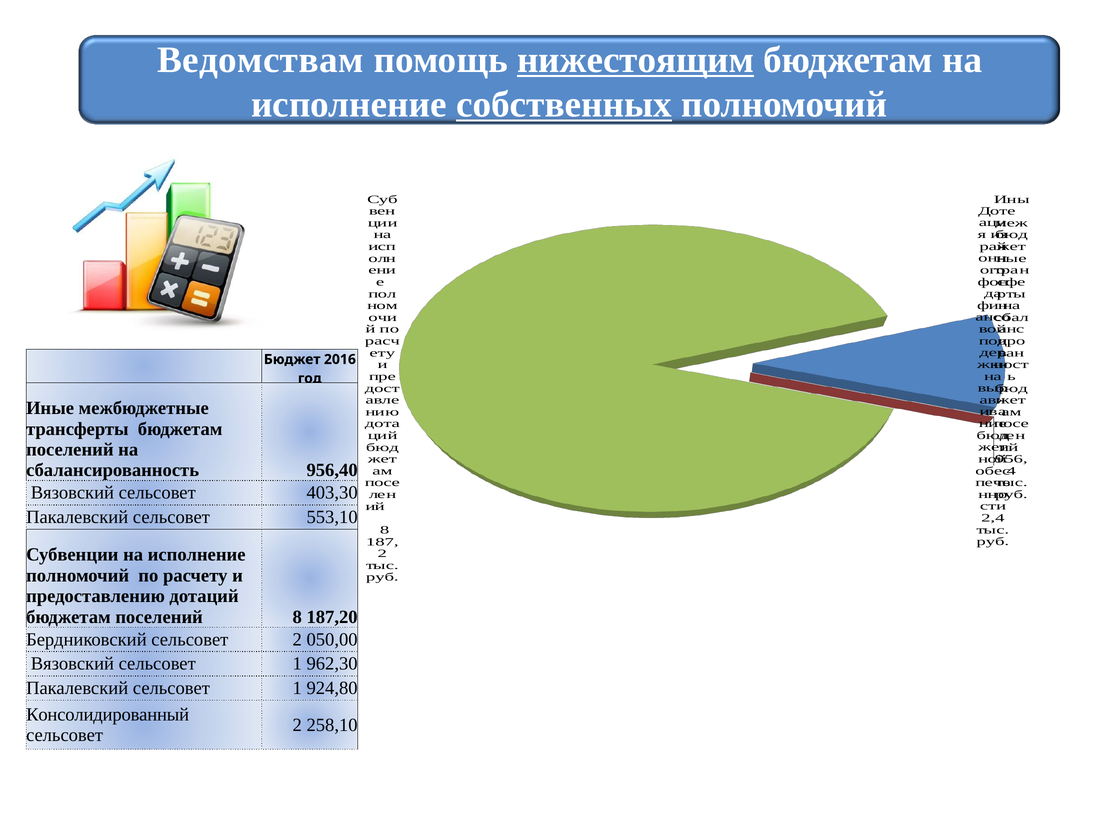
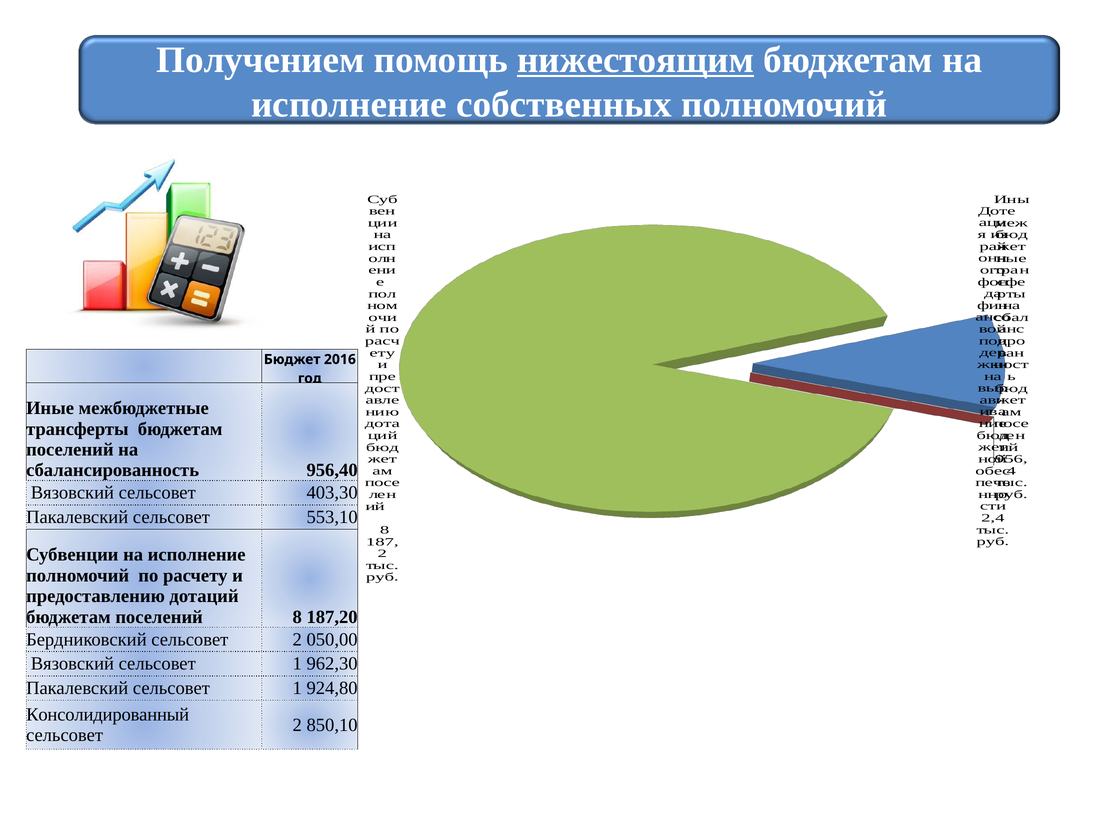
Ведомствам: Ведомствам -> Получением (260, 60)
собственных underline: present -> none (564, 105)
258,10: 258,10 -> 850,10 (332, 725)
